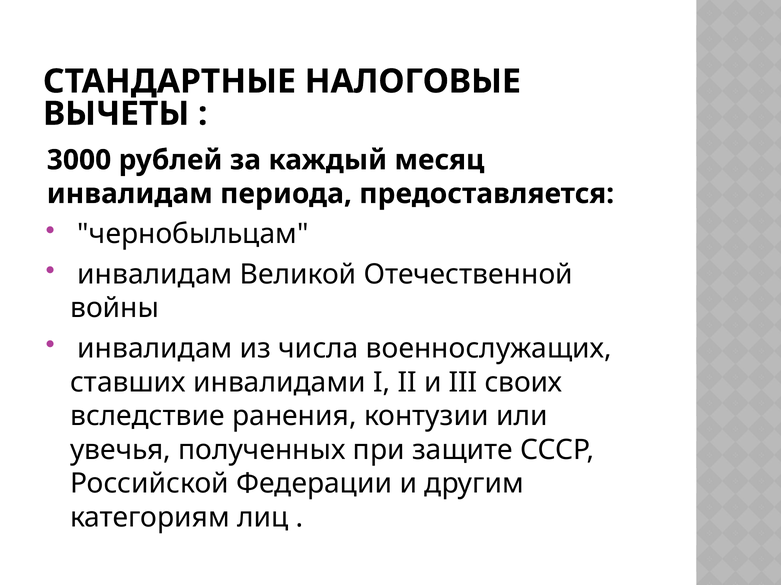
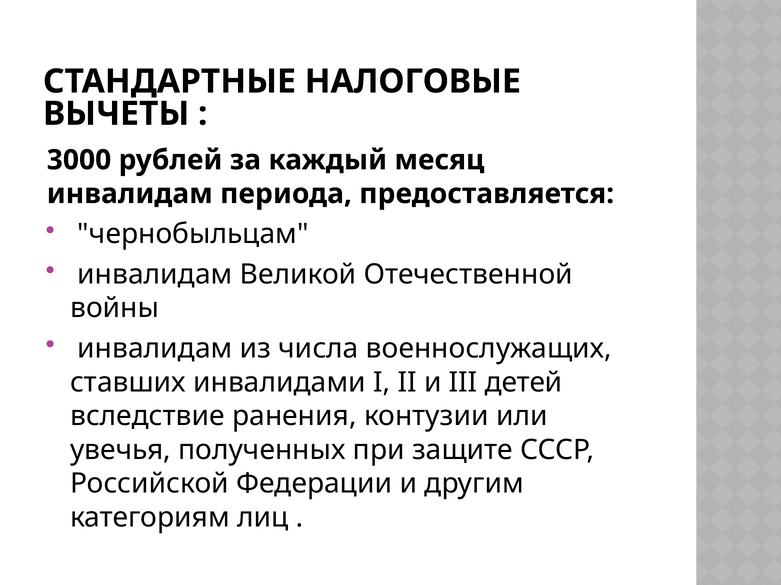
своих: своих -> детей (524, 383)
